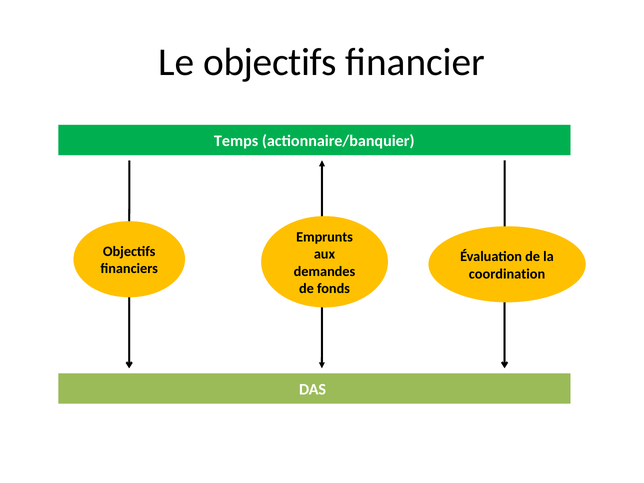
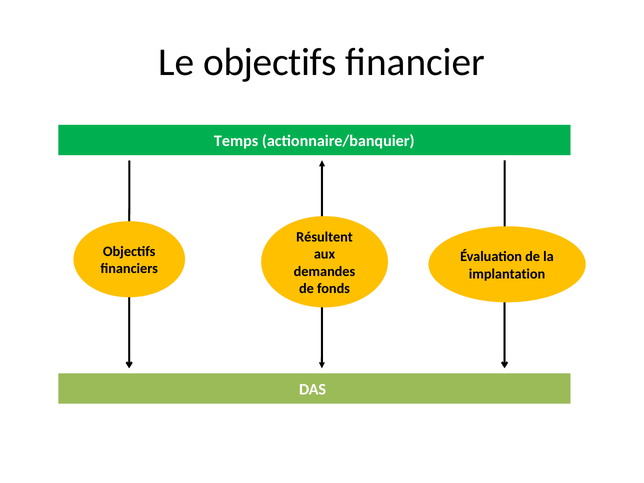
Emprunts: Emprunts -> Résultent (325, 237)
coordination: coordination -> implantation (507, 274)
